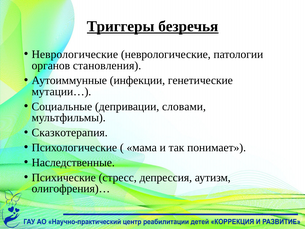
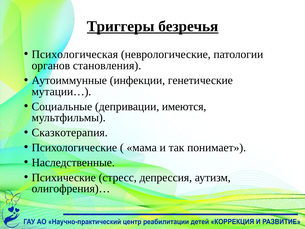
Неврологические: Неврологические -> Психологическая (75, 54)
словами: словами -> имеются (184, 106)
